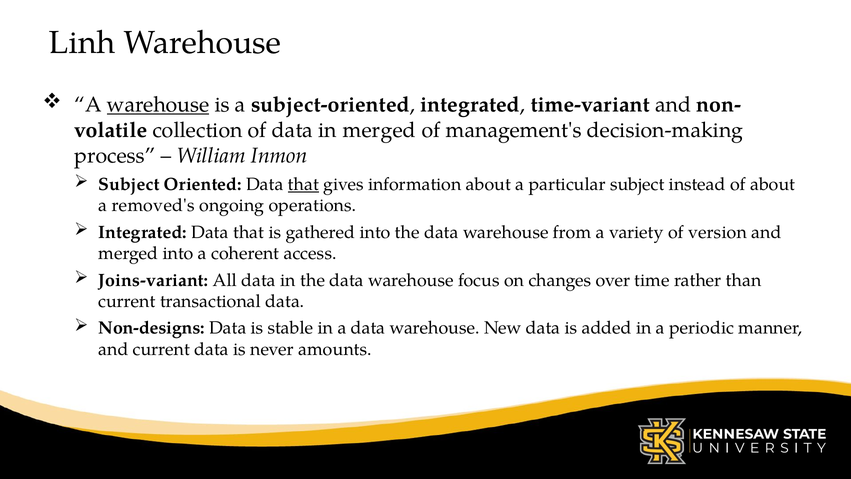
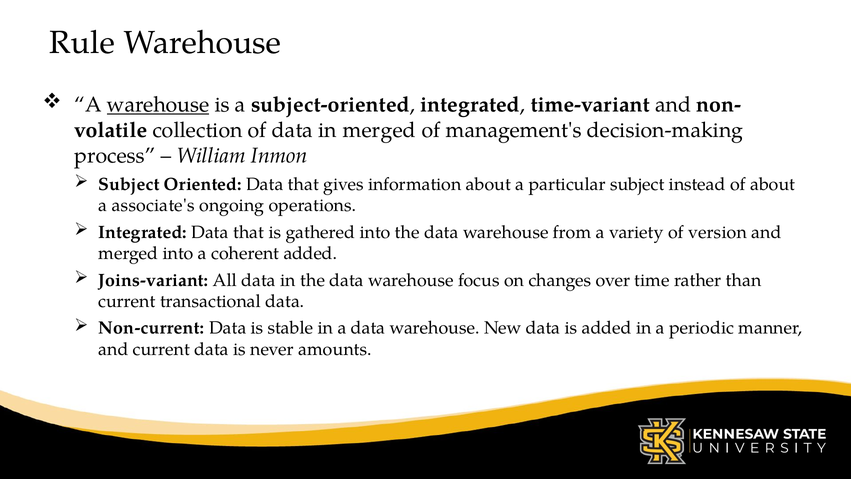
Linh: Linh -> Rule (82, 42)
that underline: present -> none (303, 184)
removed's: removed's -> associate's (153, 205)
coherent access: access -> added (310, 253)
Non-designs: Non-designs -> Non-current (151, 328)
